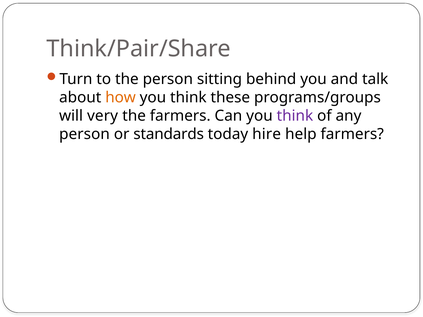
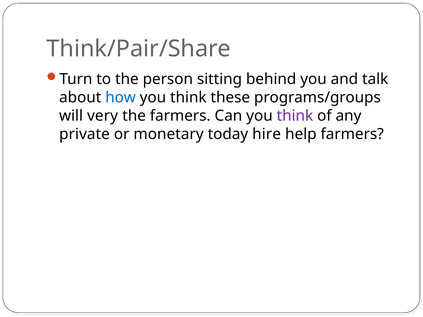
how colour: orange -> blue (121, 98)
person: person -> private (84, 134)
standards: standards -> monetary (169, 134)
